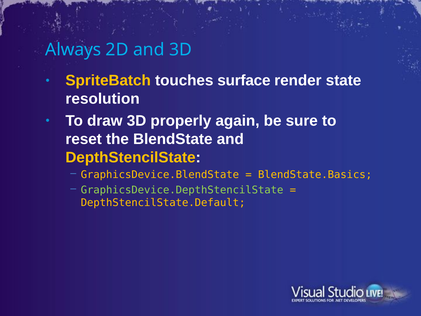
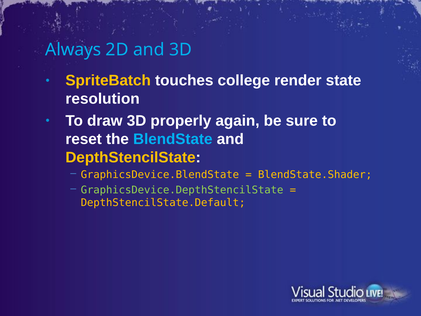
surface: surface -> college (244, 81)
BlendState colour: white -> light blue (173, 139)
BlendState.Basics: BlendState.Basics -> BlendState.Shader (315, 175)
